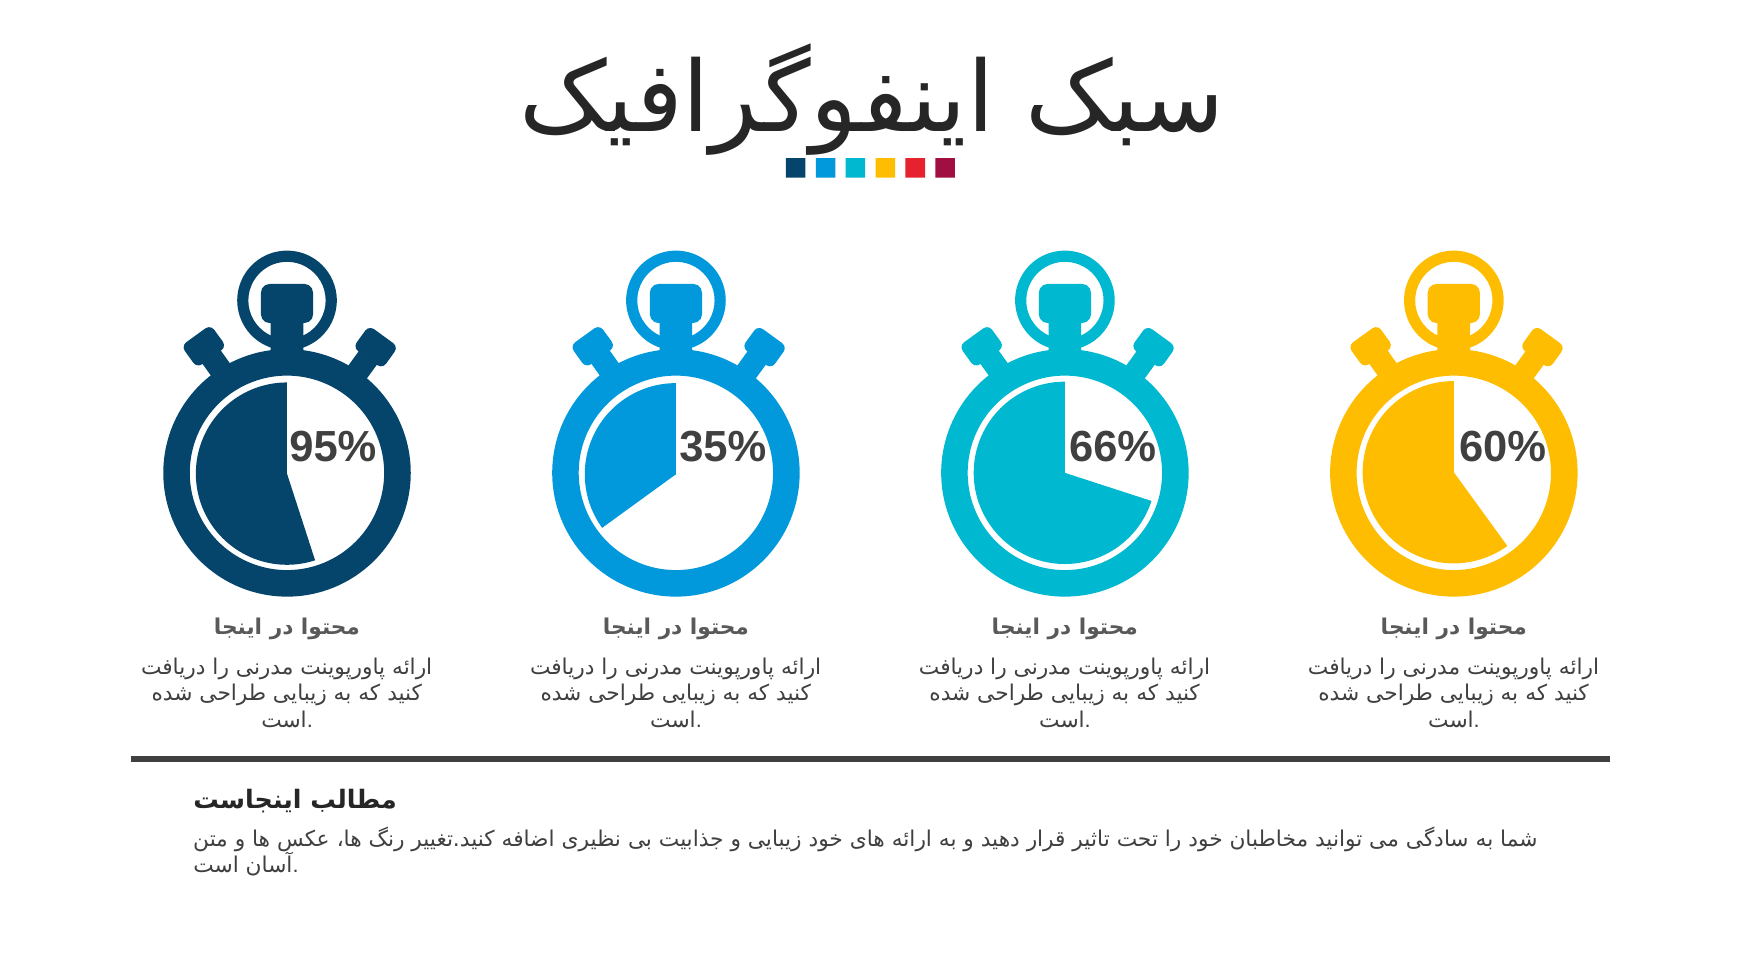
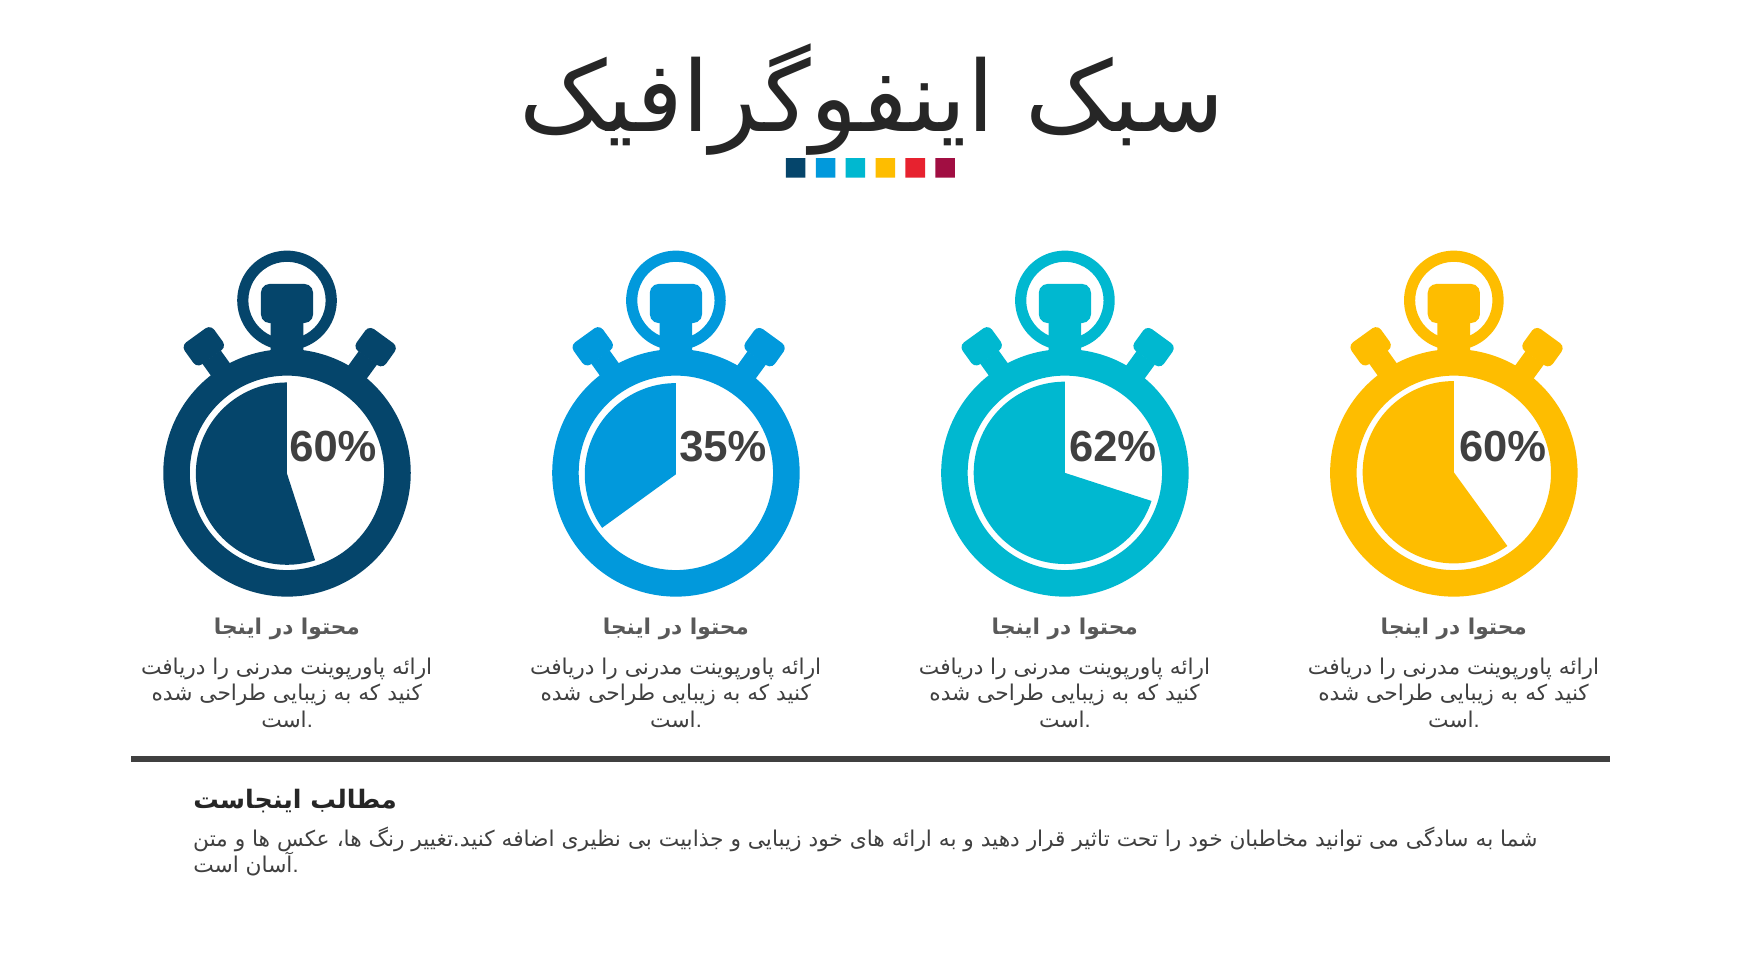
95%: 95% -> 60% (333, 447)
66%: 66% -> 62% (1113, 447)
